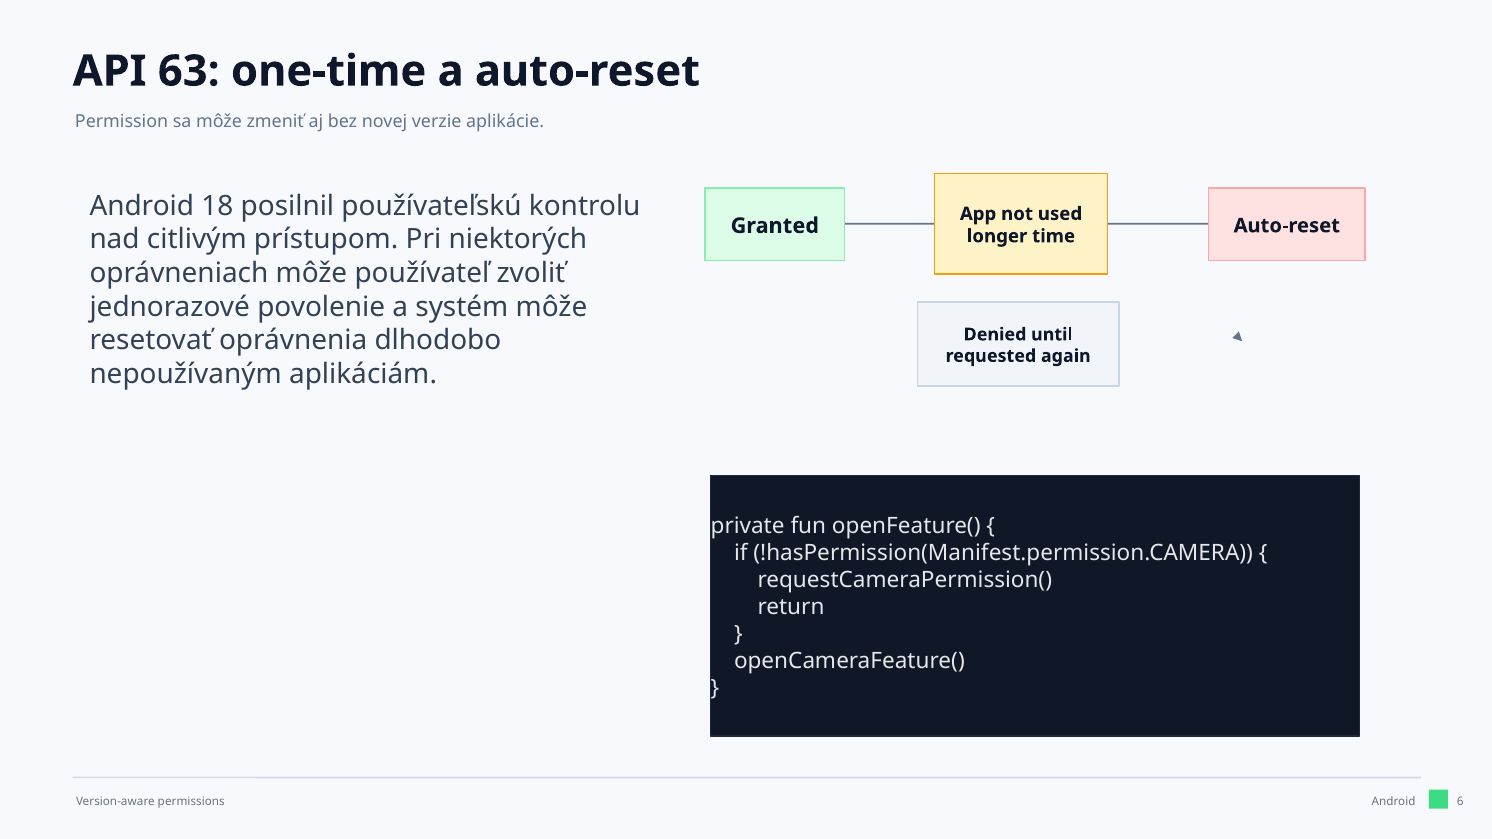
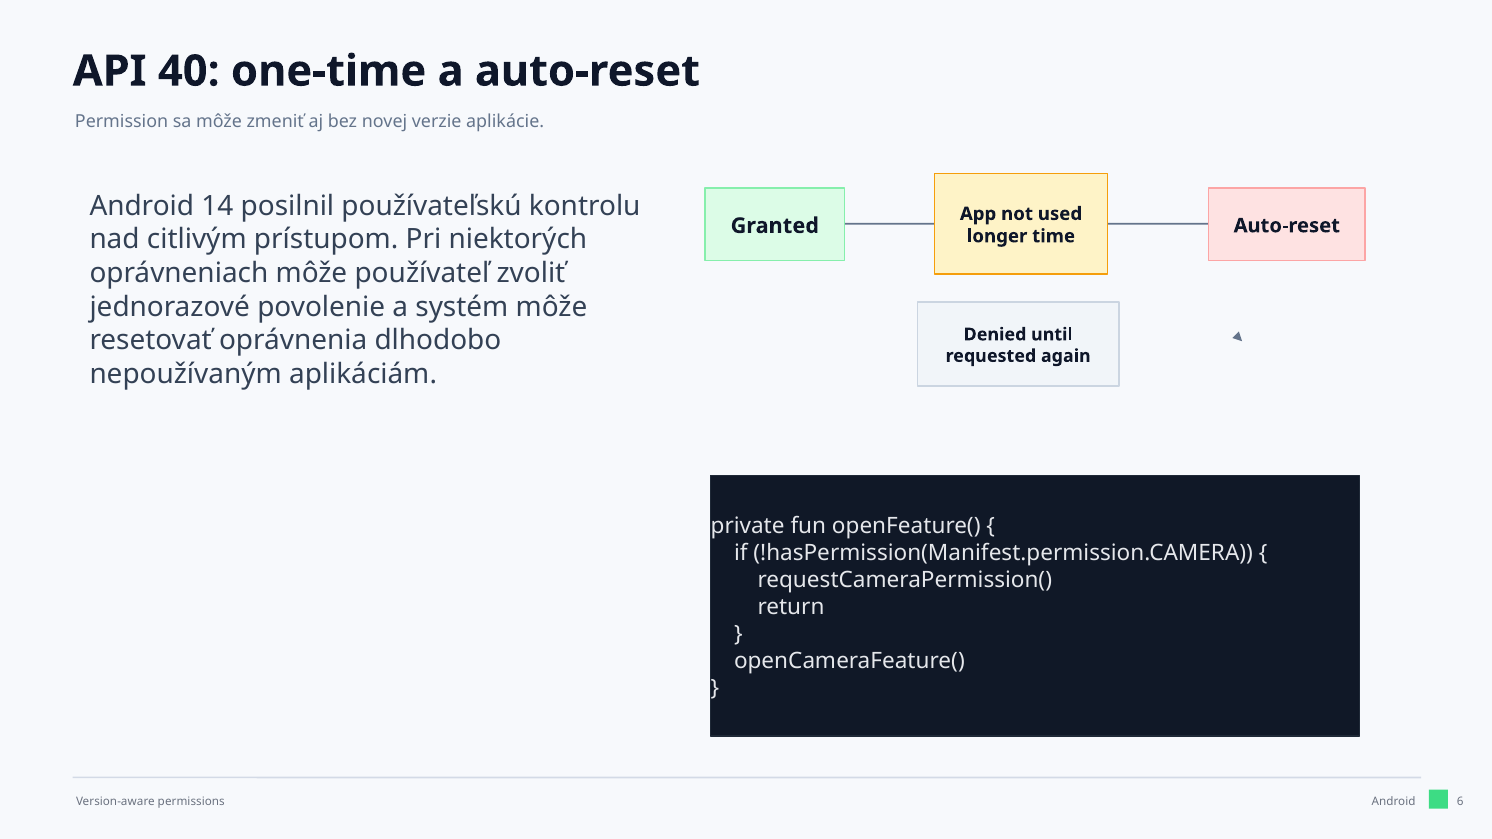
63: 63 -> 40 (189, 71)
18: 18 -> 14 (217, 206)
